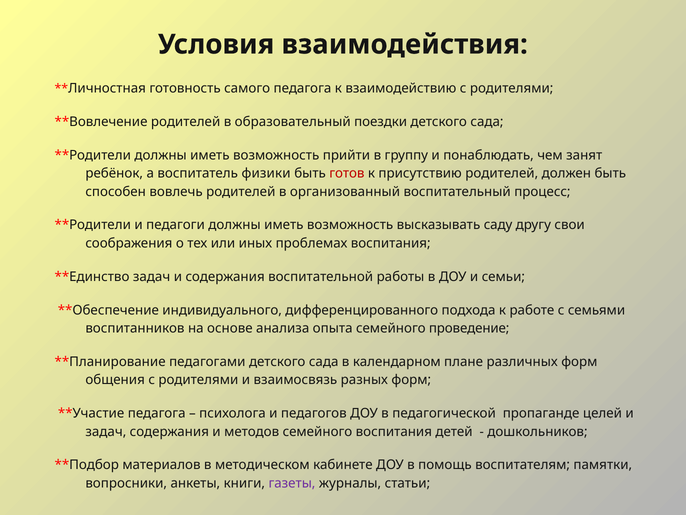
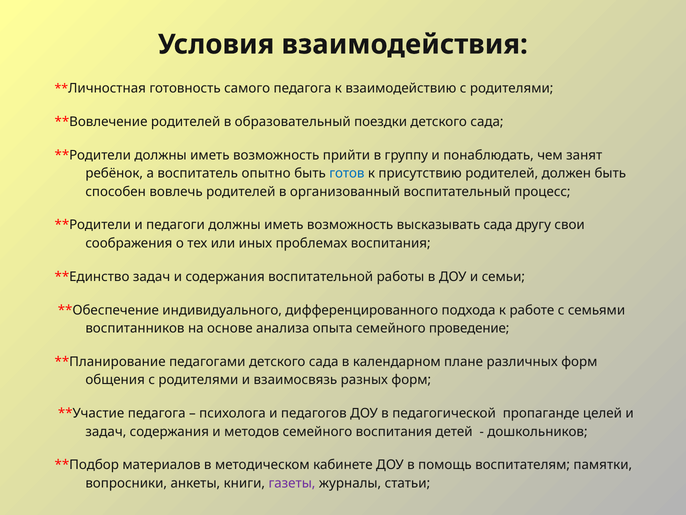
физики: физики -> опытно (266, 173)
готов colour: red -> blue (347, 173)
высказывать саду: саду -> сада (498, 225)
